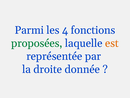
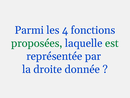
est colour: orange -> green (112, 43)
